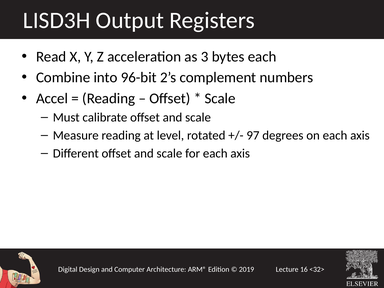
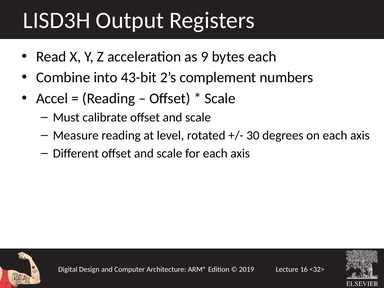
3: 3 -> 9 (205, 57)
96-bit: 96-bit -> 43-bit (139, 78)
97: 97 -> 30 (253, 135)
